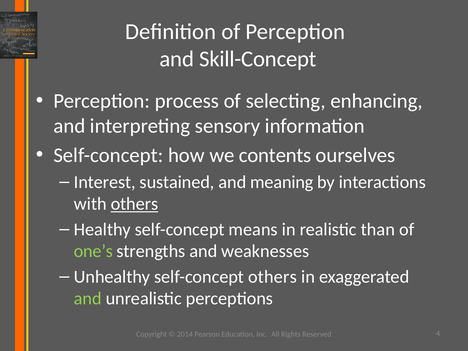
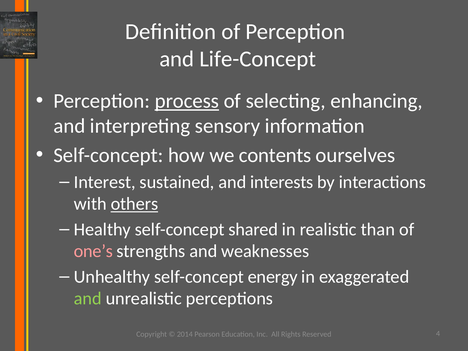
Skill-Concept: Skill-Concept -> Life-Concept (258, 59)
process underline: none -> present (187, 101)
meaning: meaning -> interests (282, 182)
means: means -> shared (253, 229)
one’s colour: light green -> pink (93, 251)
self-concept others: others -> energy (273, 277)
